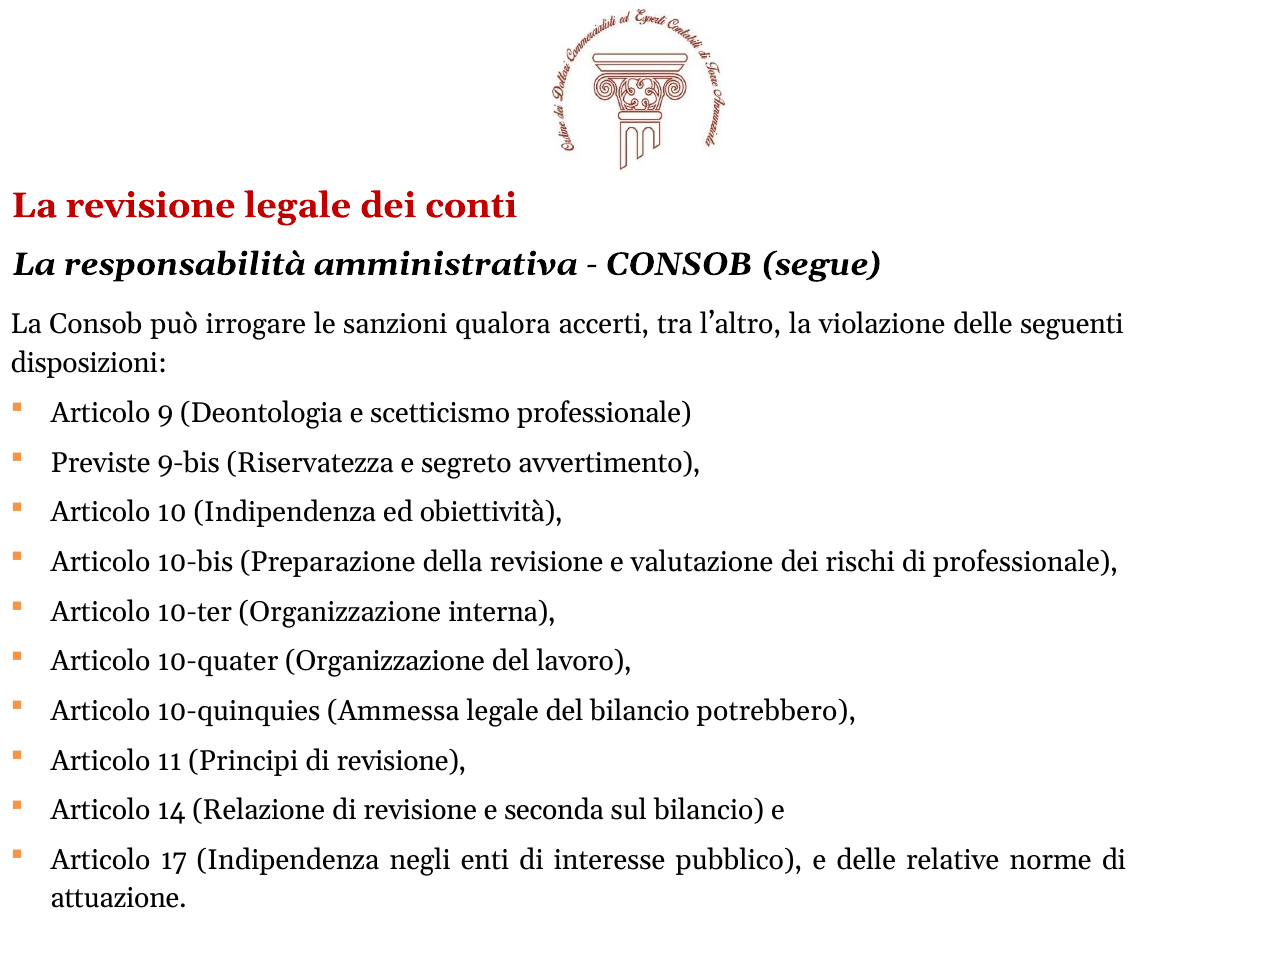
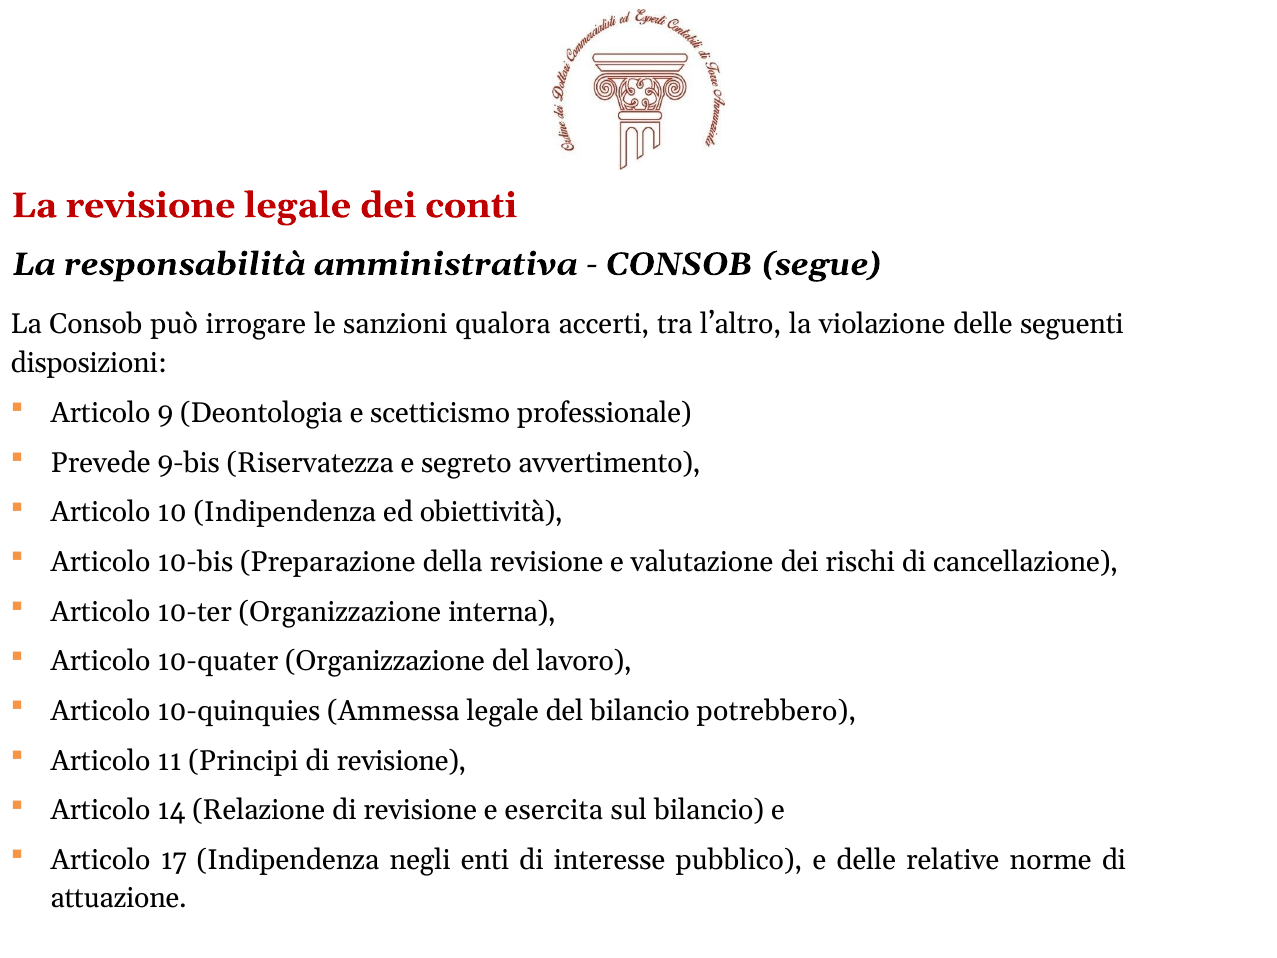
Previste: Previste -> Prevede (101, 463)
di professionale: professionale -> cancellazione (1026, 562)
seconda: seconda -> esercita (554, 810)
